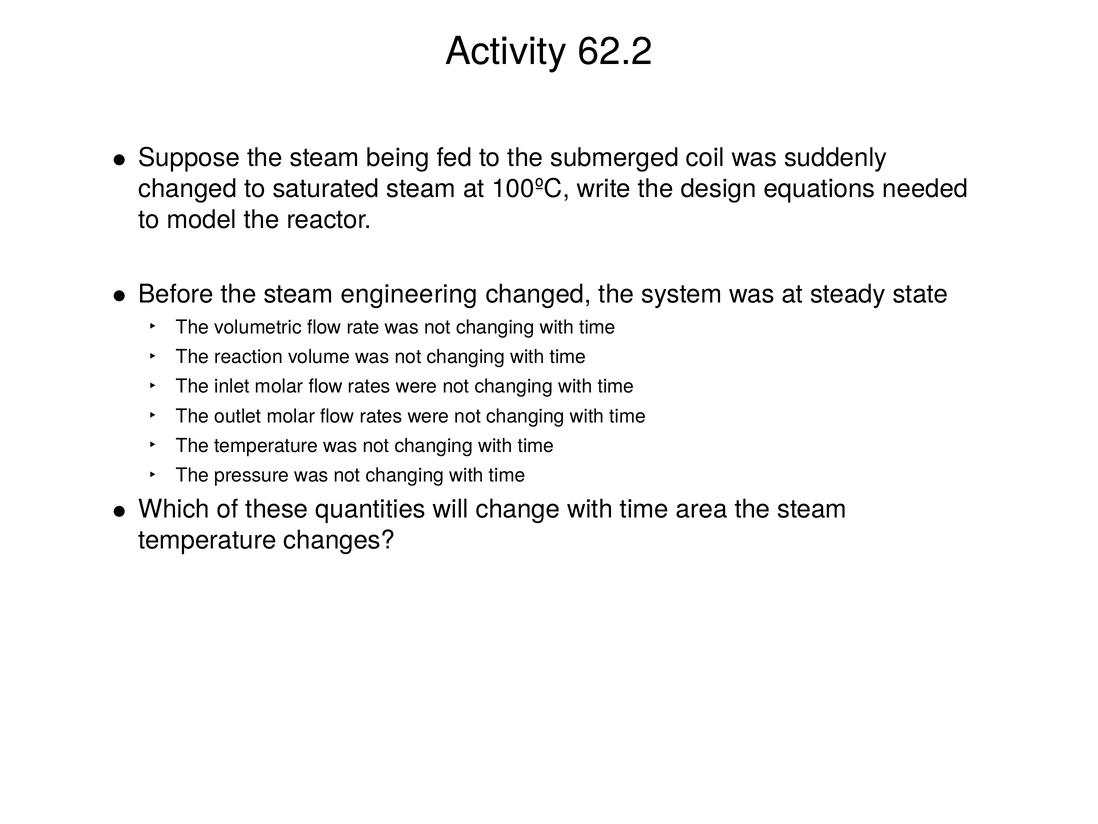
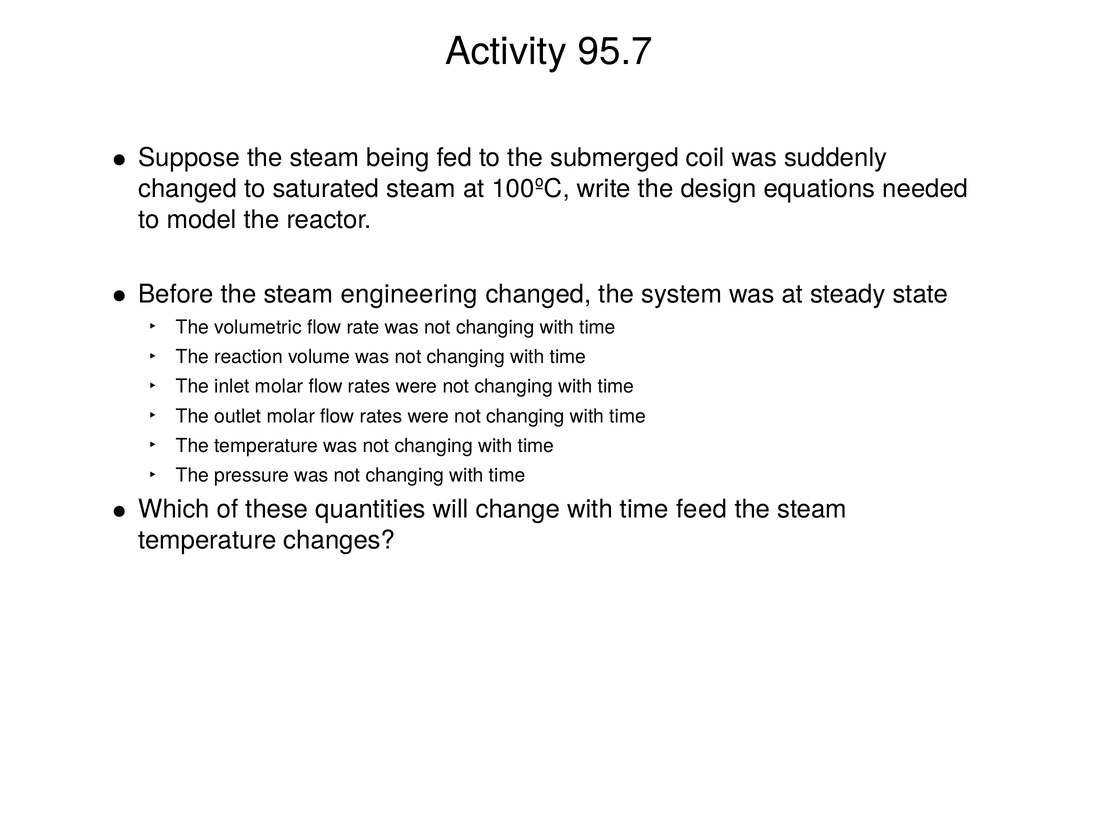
62.2: 62.2 -> 95.7 (615, 52)
area: area -> feed (701, 509)
